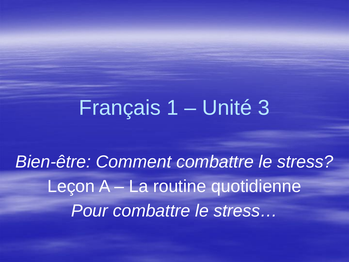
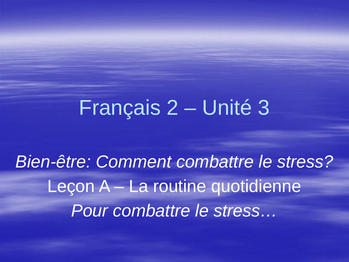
1: 1 -> 2 (173, 108)
